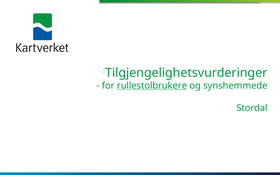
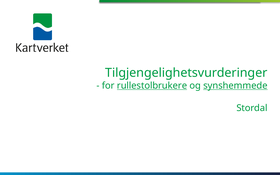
synshemmede underline: none -> present (235, 86)
